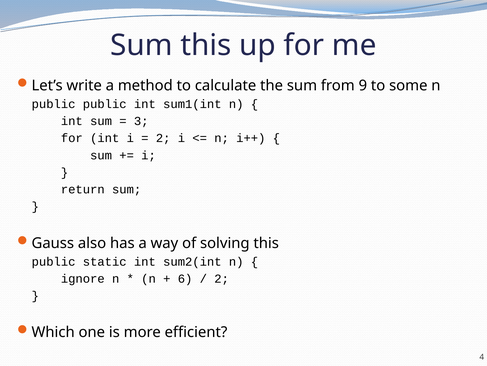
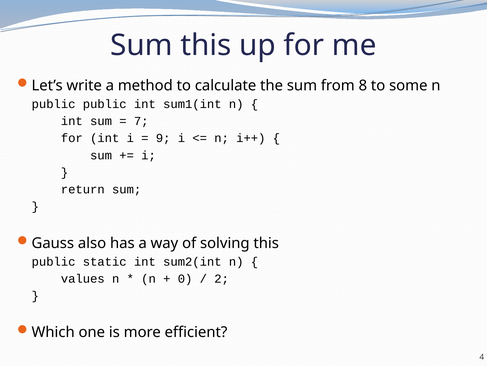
9: 9 -> 8 (363, 85)
3: 3 -> 7 (141, 121)
2: 2 -> 9 (163, 138)
ignore: ignore -> values (83, 278)
6: 6 -> 0 (185, 278)
